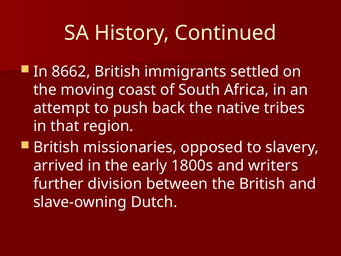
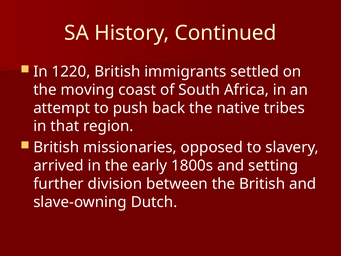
8662: 8662 -> 1220 (71, 72)
writers: writers -> setting (273, 166)
